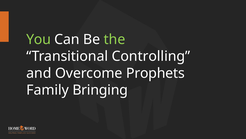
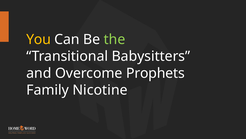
You colour: light green -> yellow (39, 39)
Controlling: Controlling -> Babysitters (151, 56)
Bringing: Bringing -> Nicotine (100, 90)
